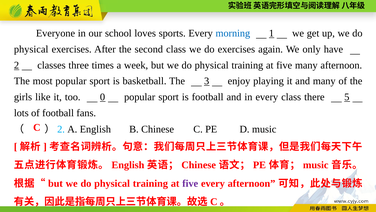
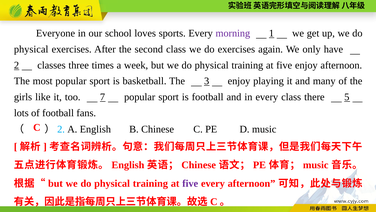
morning colour: blue -> purple (233, 33)
five many: many -> enjoy (306, 65)
0: 0 -> 7 (103, 97)
